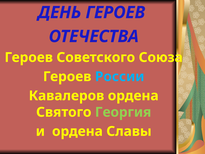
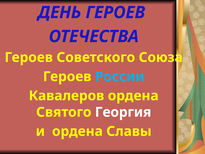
Георгия colour: light green -> white (123, 112)
